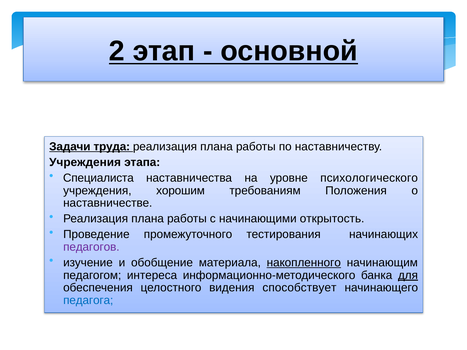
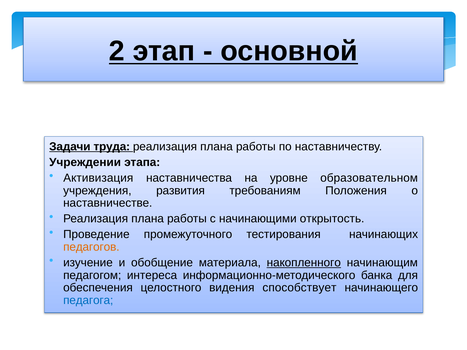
Учреждения: Учреждения -> Учреждении (85, 162)
Специалиста: Специалиста -> Активизация (98, 178)
психологического: психологического -> образовательном (369, 178)
хорошим: хорошим -> развития (181, 191)
педагогов colour: purple -> orange (91, 247)
для underline: present -> none (408, 275)
